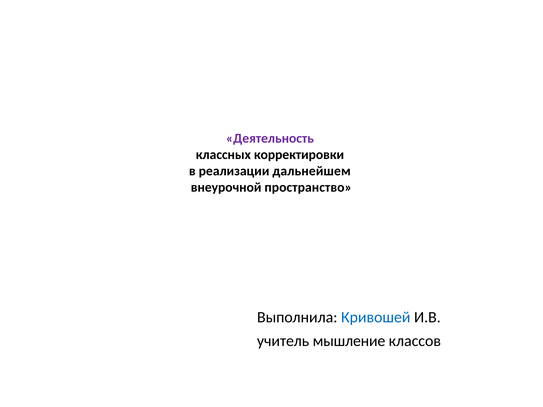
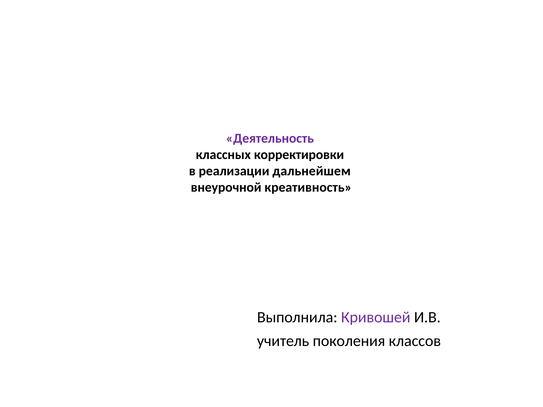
пространство: пространство -> креативность (308, 187)
Кривошей colour: blue -> purple (376, 317)
мышление: мышление -> поколения (349, 341)
